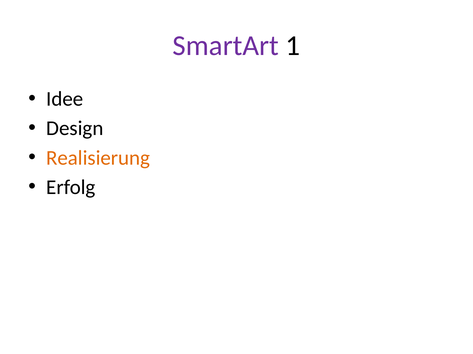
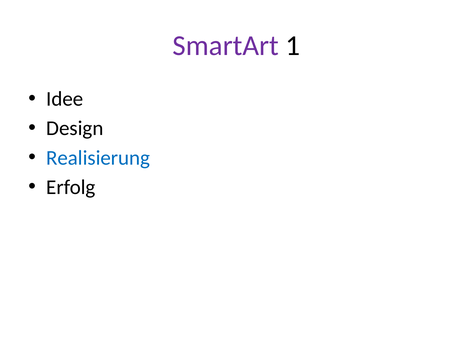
Realisierung colour: orange -> blue (98, 158)
